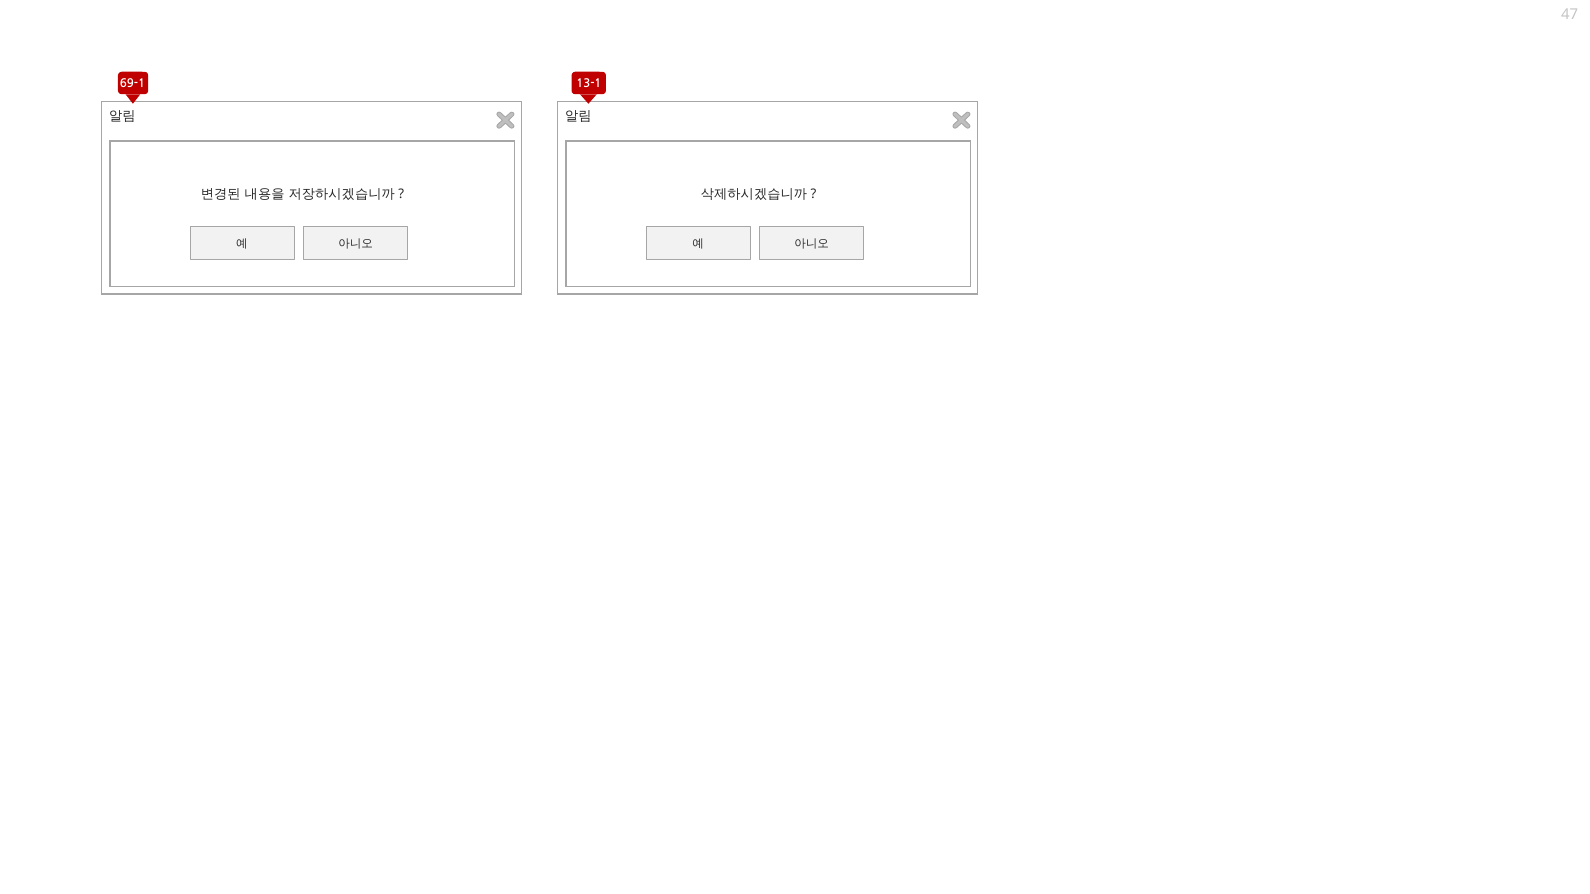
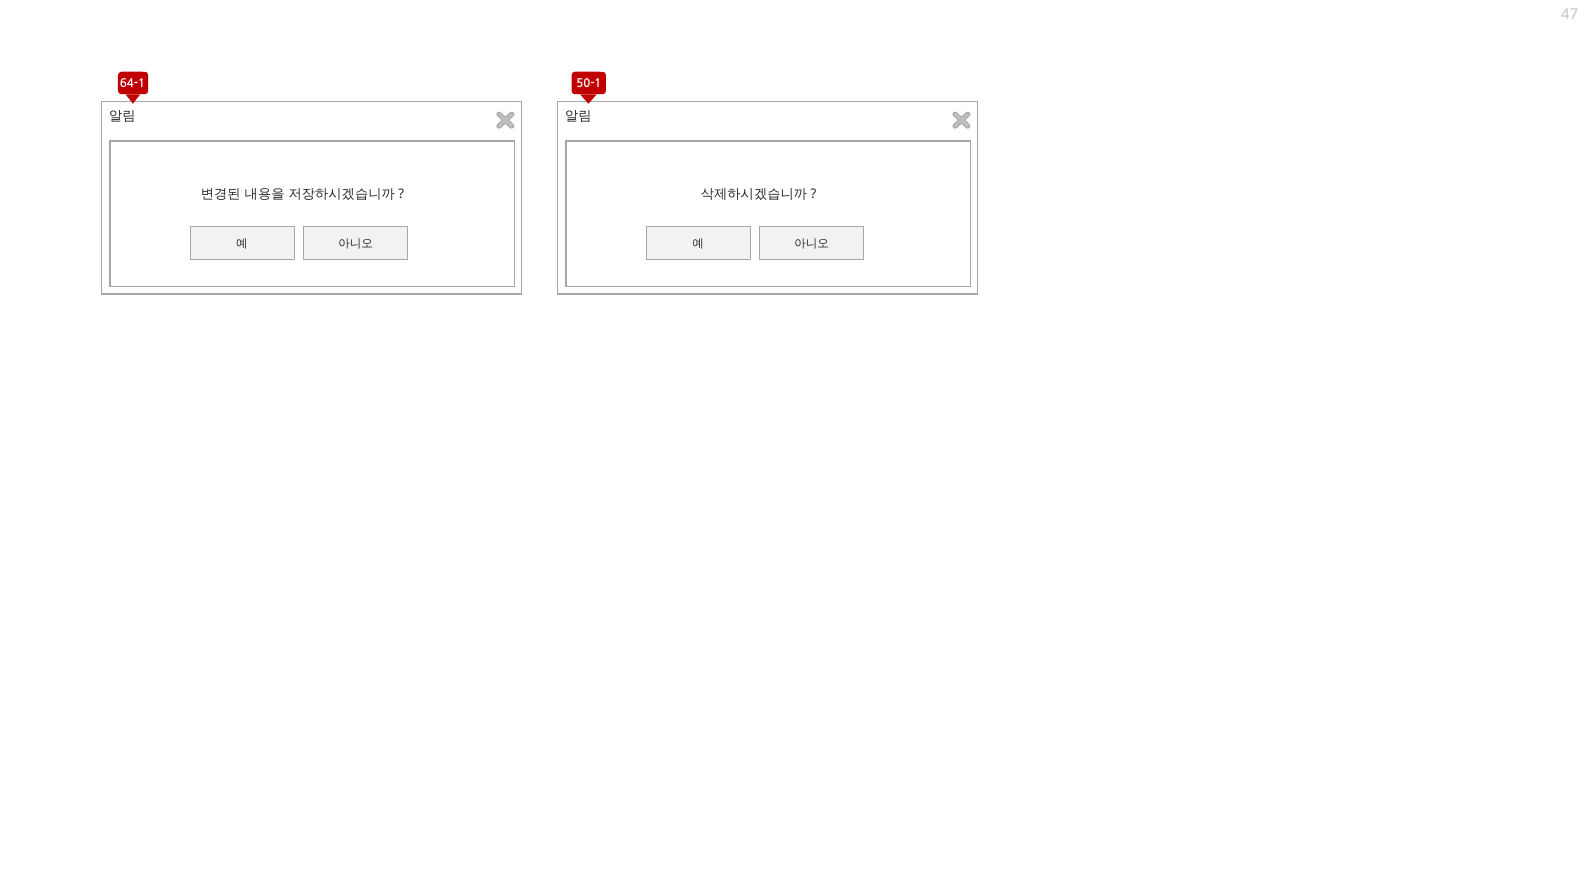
69-1: 69-1 -> 64-1 (133, 84)
13-1: 13-1 -> 50-1 (589, 84)
